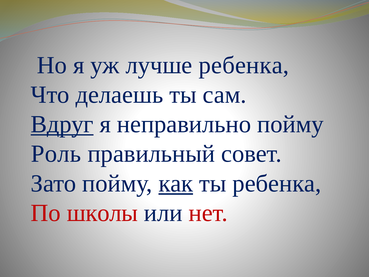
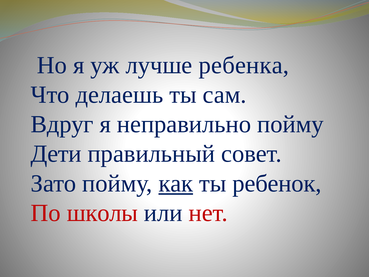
Вдруг underline: present -> none (62, 124)
Роль: Роль -> Дети (56, 154)
ты ребенка: ребенка -> ребенок (277, 183)
